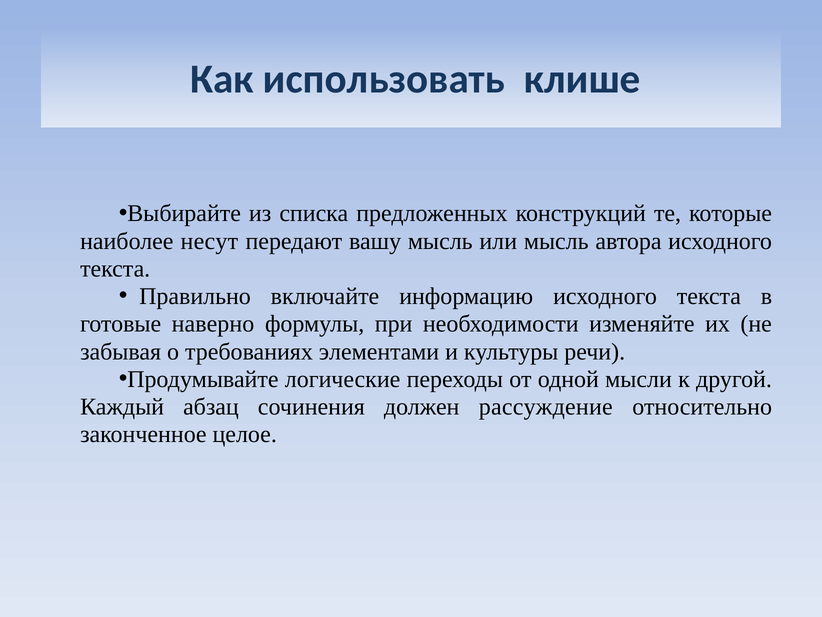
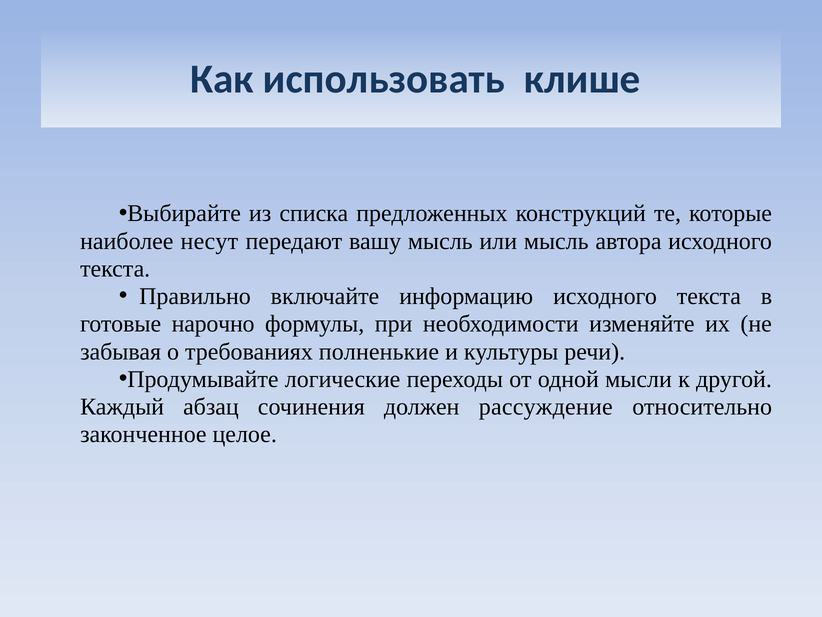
наверно: наверно -> нарочно (213, 324)
элементами: элементами -> полненькие (379, 351)
